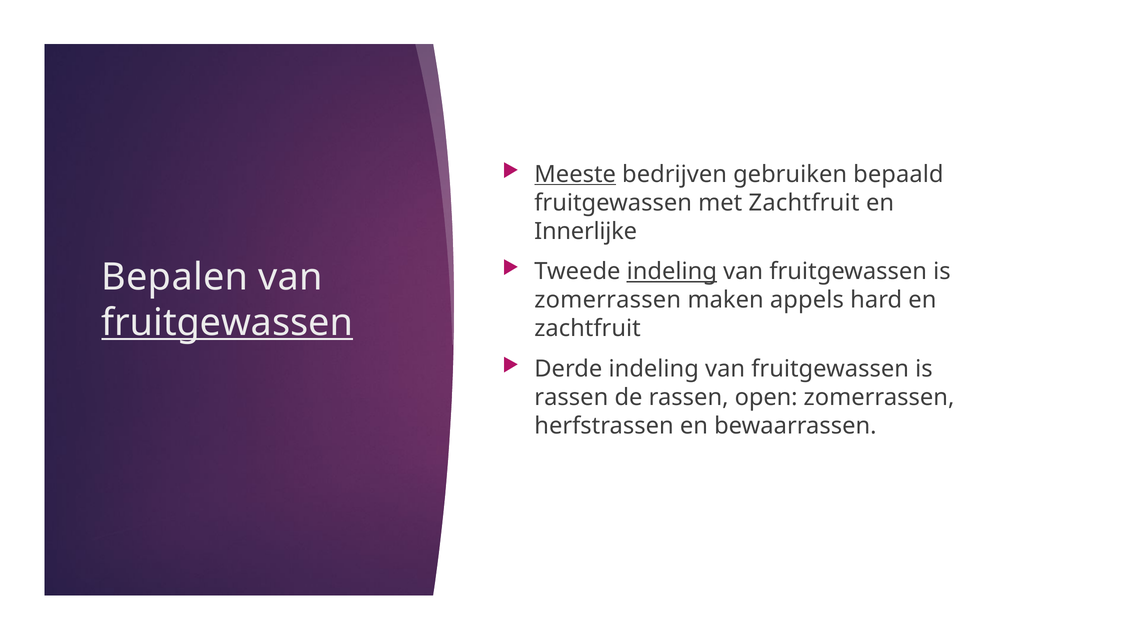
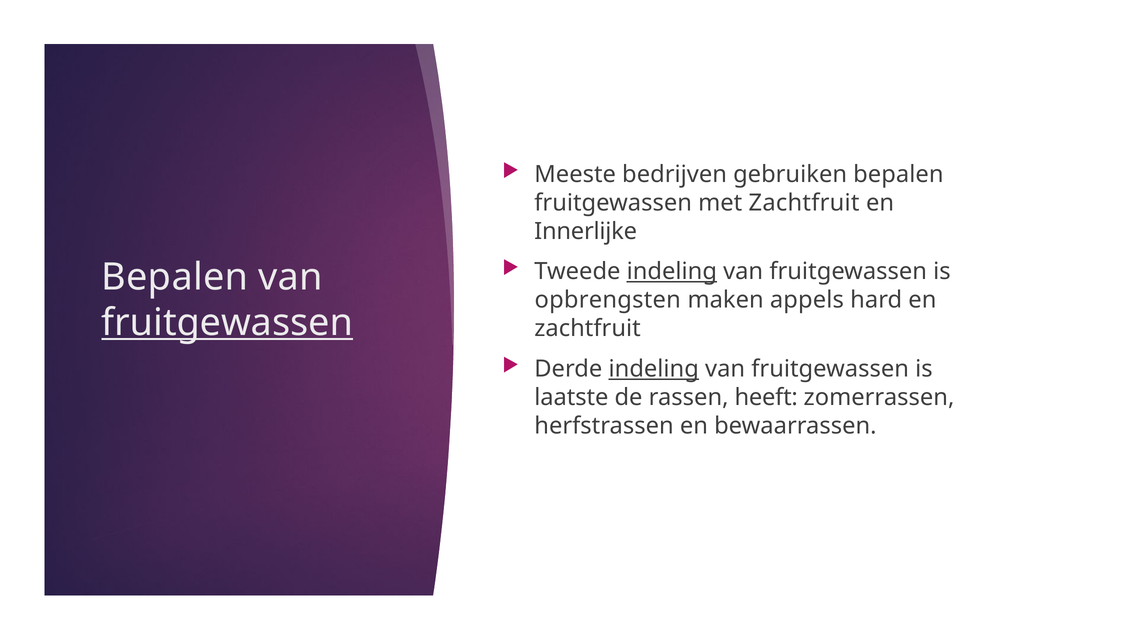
Meeste underline: present -> none (575, 174)
gebruiken bepaald: bepaald -> bepalen (898, 174)
zomerrassen: zomerrassen -> opbrengsten (608, 300)
indeling underline: none -> present (654, 369)
rassen: rassen -> laatste (571, 398)
open: open -> heeft (766, 398)
